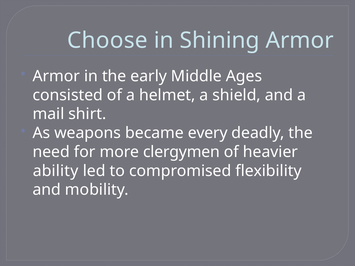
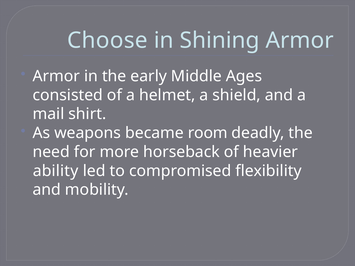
every: every -> room (208, 133)
clergymen: clergymen -> horseback (181, 152)
